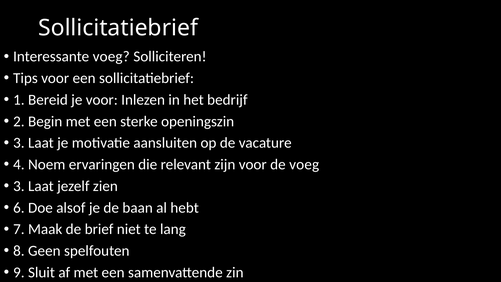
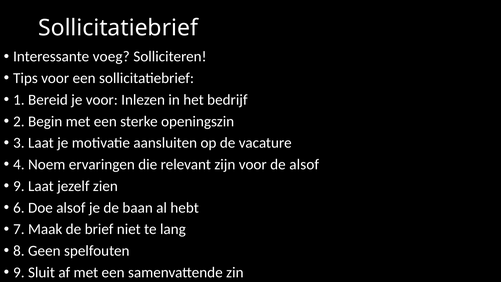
de voeg: voeg -> alsof (304, 164)
3: 3 -> 9 (19, 186)
